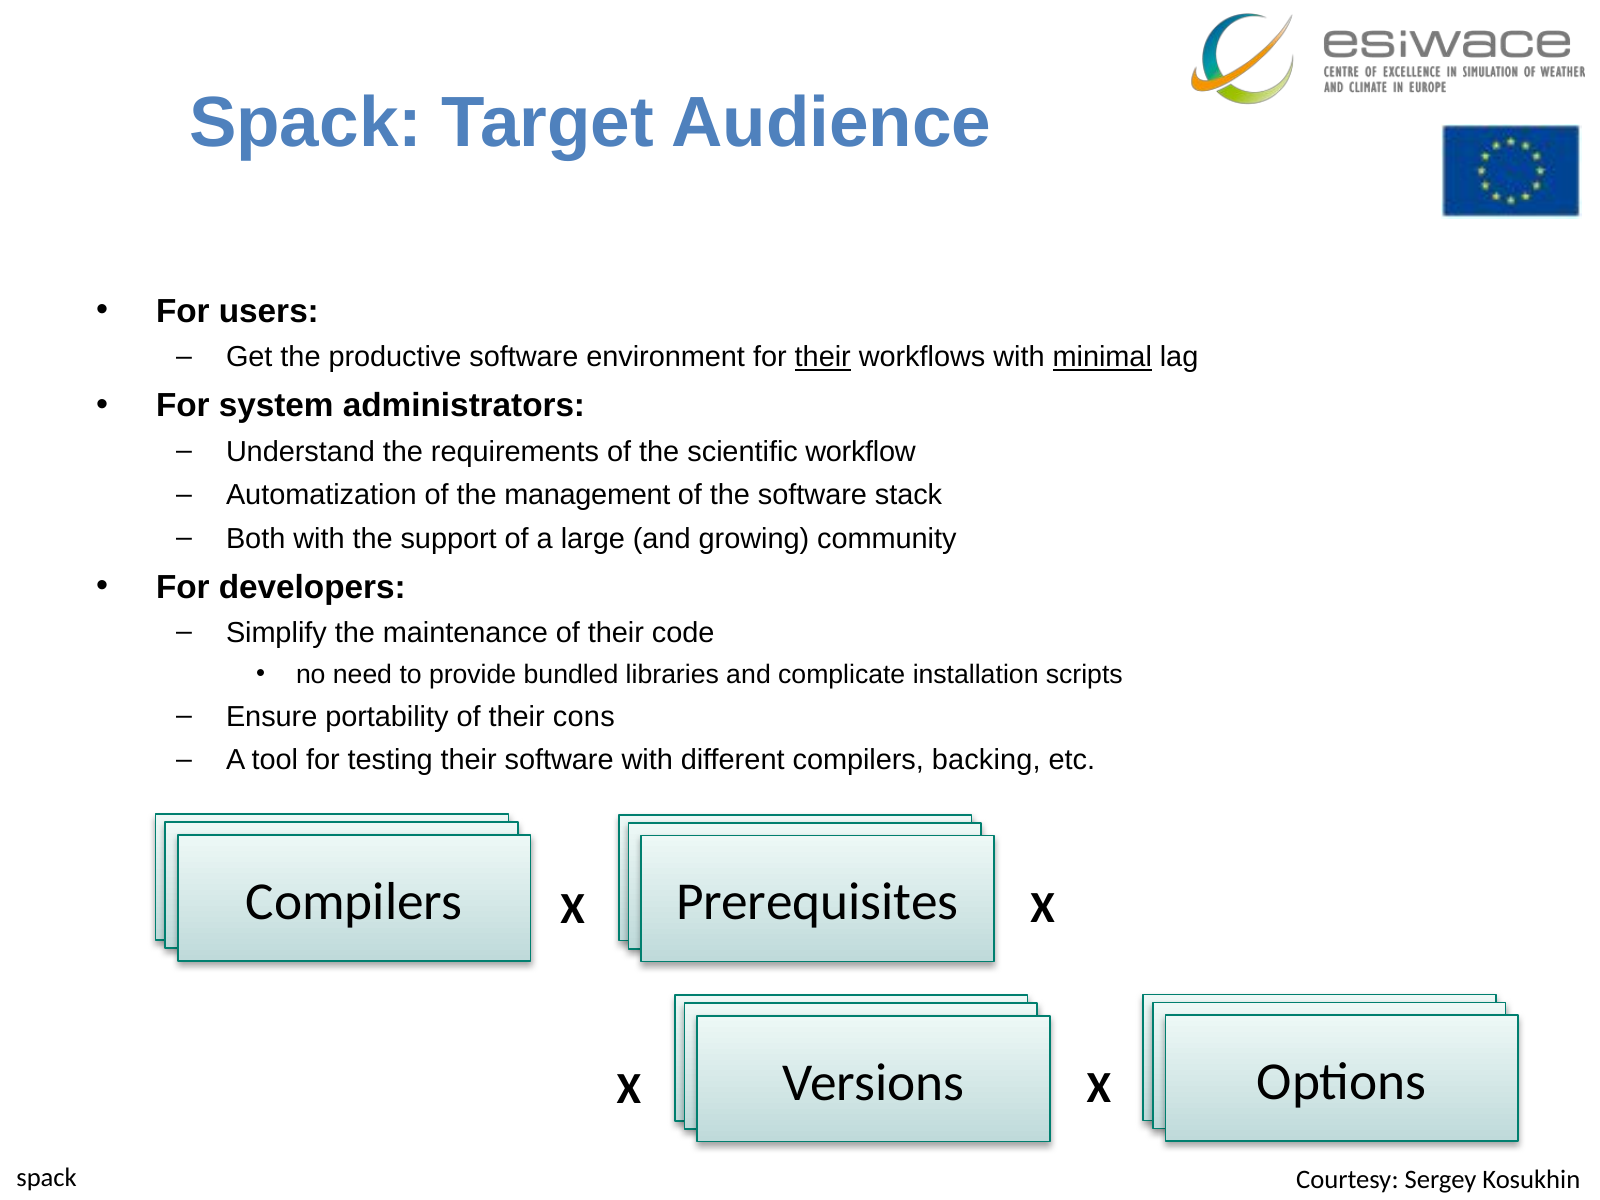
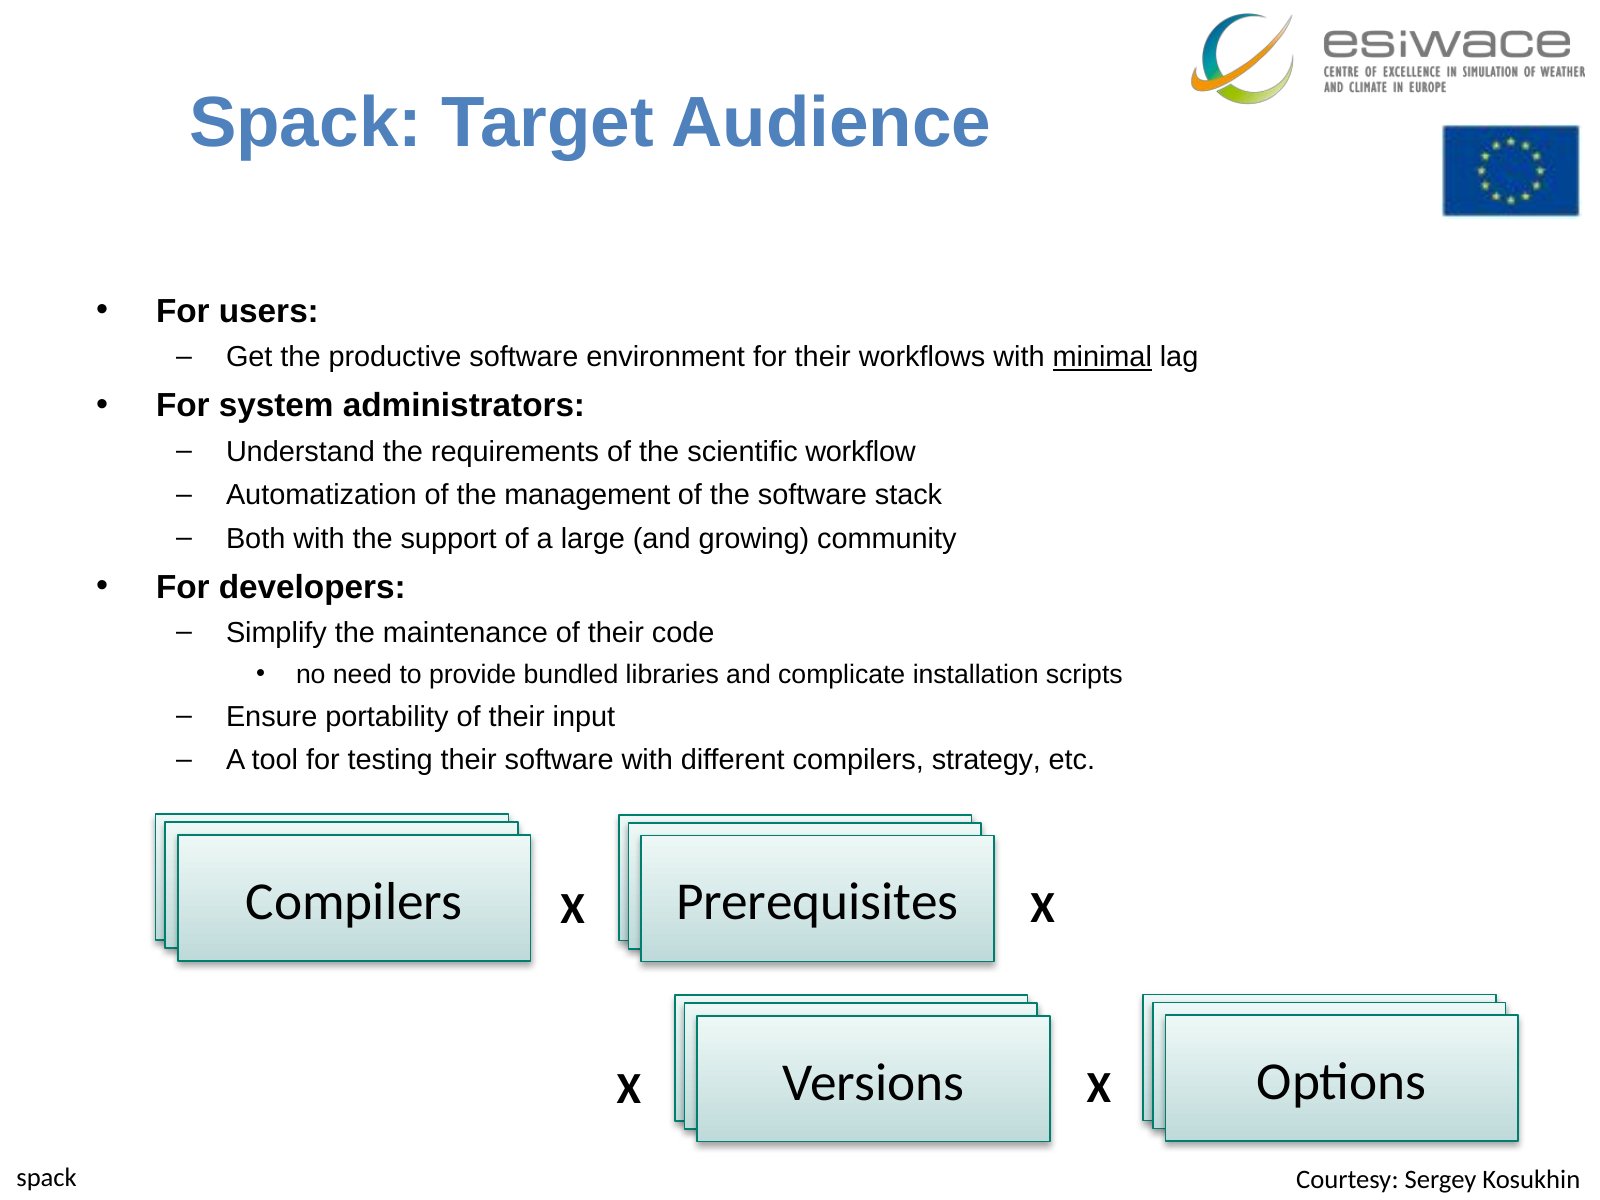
their underline: present -> none (823, 357)
cons: cons -> input (584, 717)
backing: backing -> strategy (986, 760)
